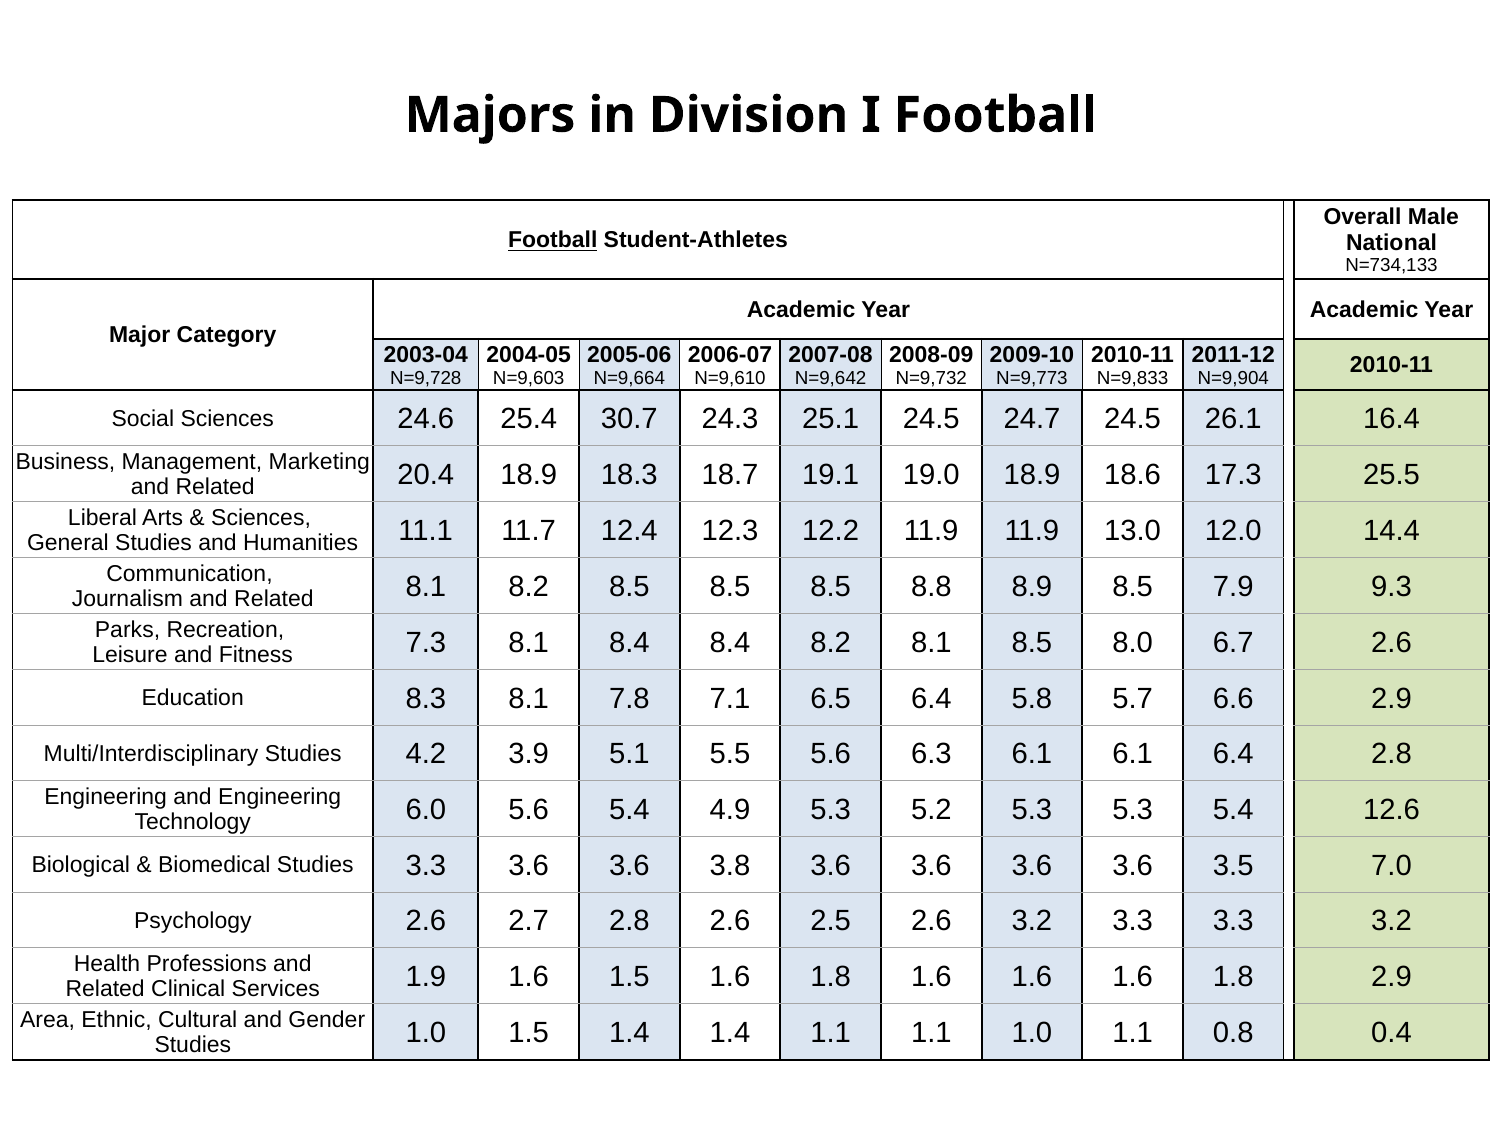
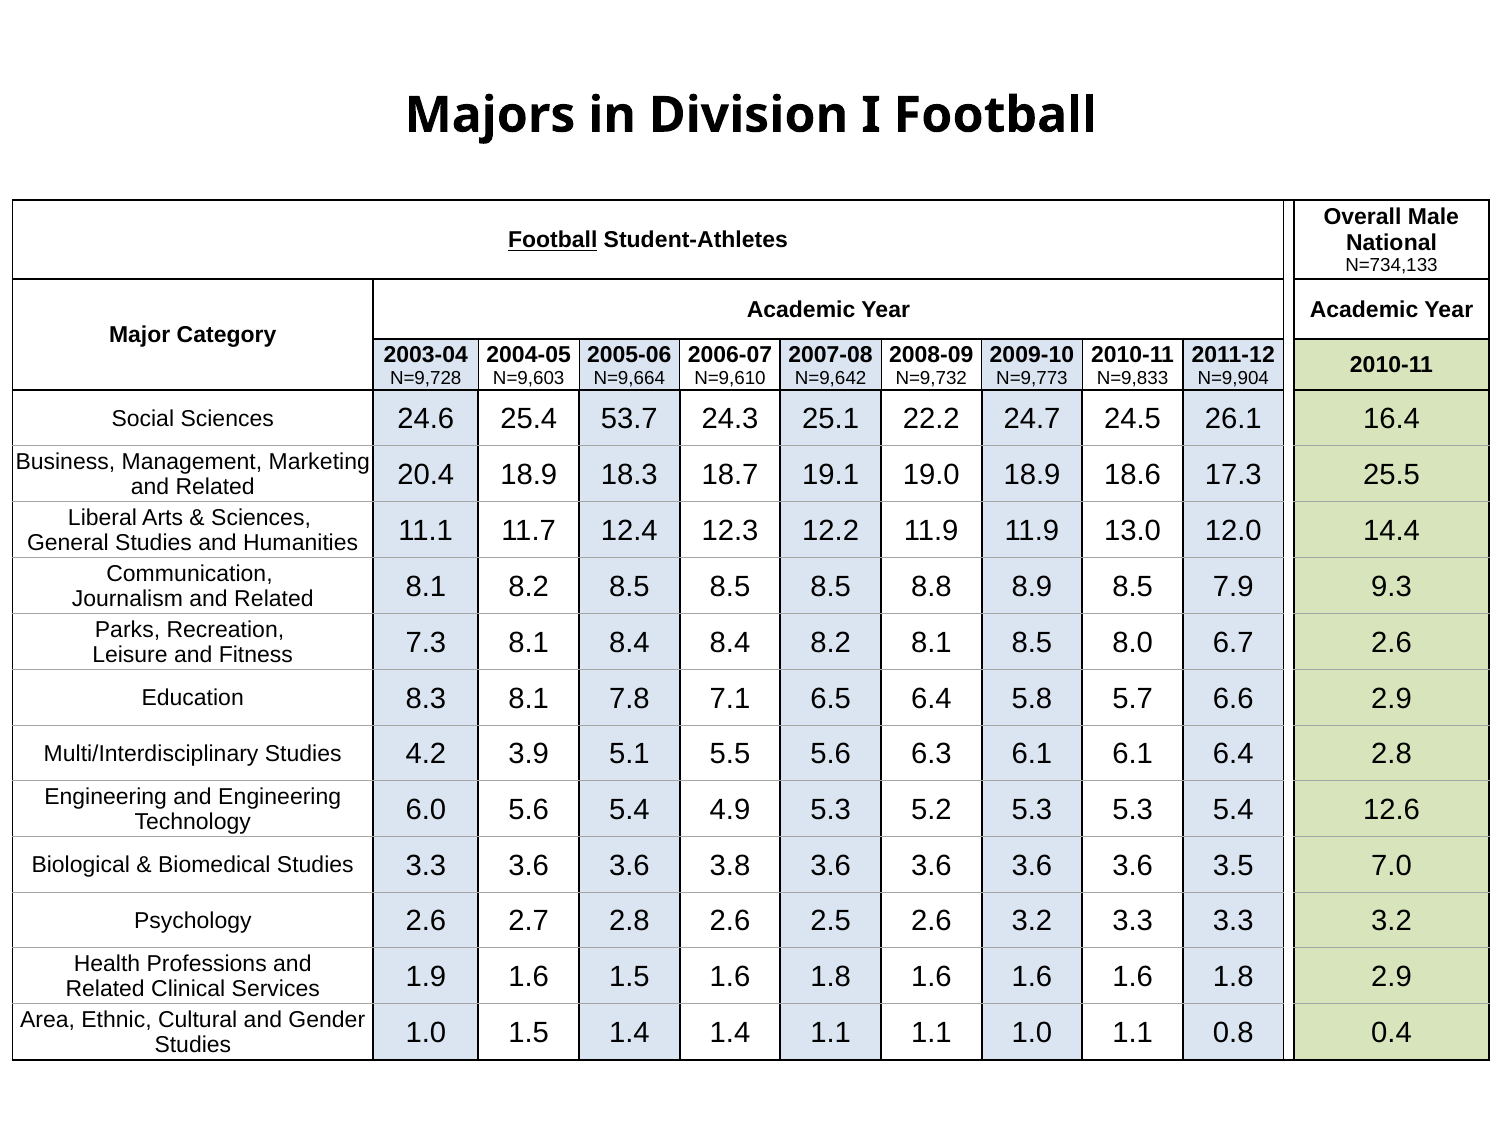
30.7: 30.7 -> 53.7 (629, 419)
25.1 24.5: 24.5 -> 22.2 (931, 419)
